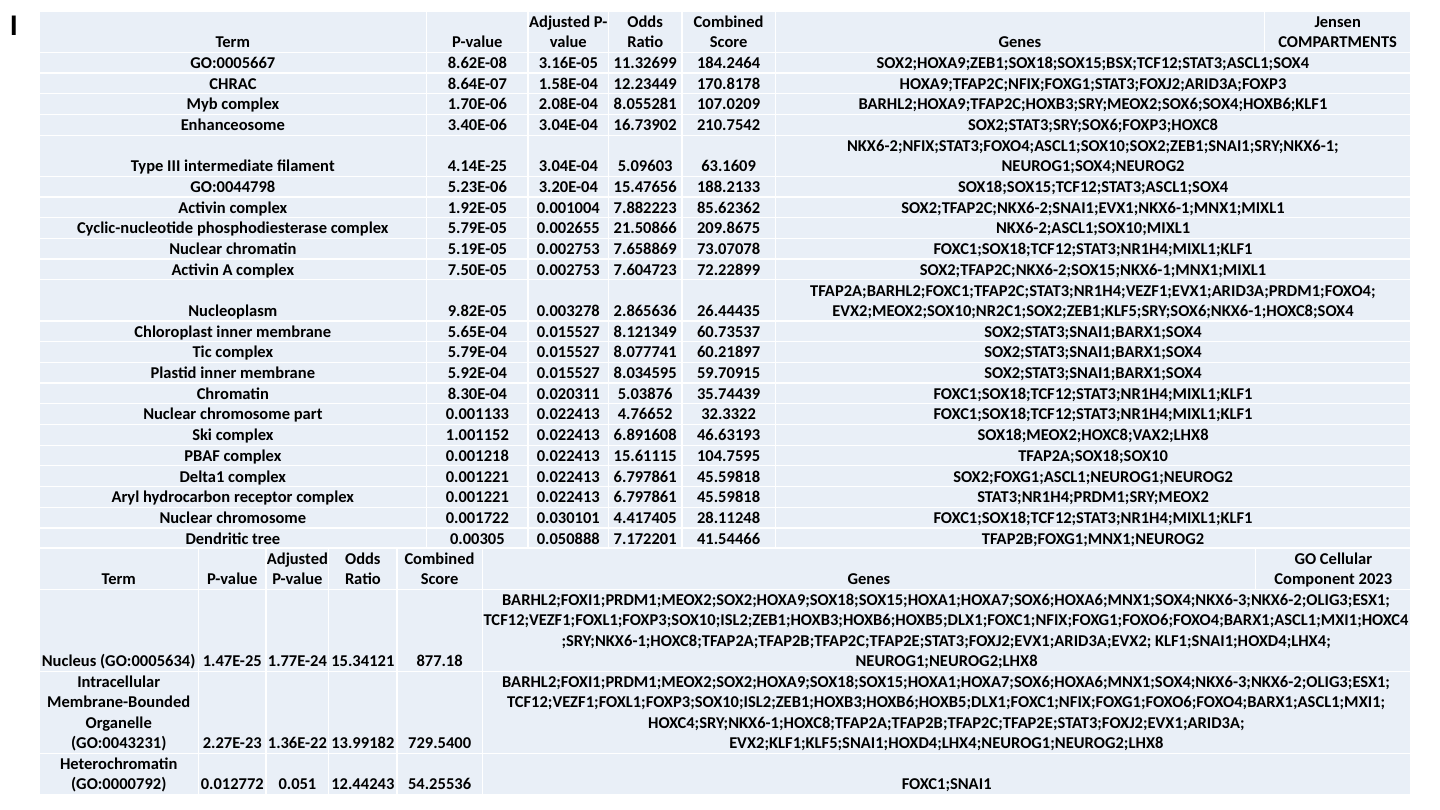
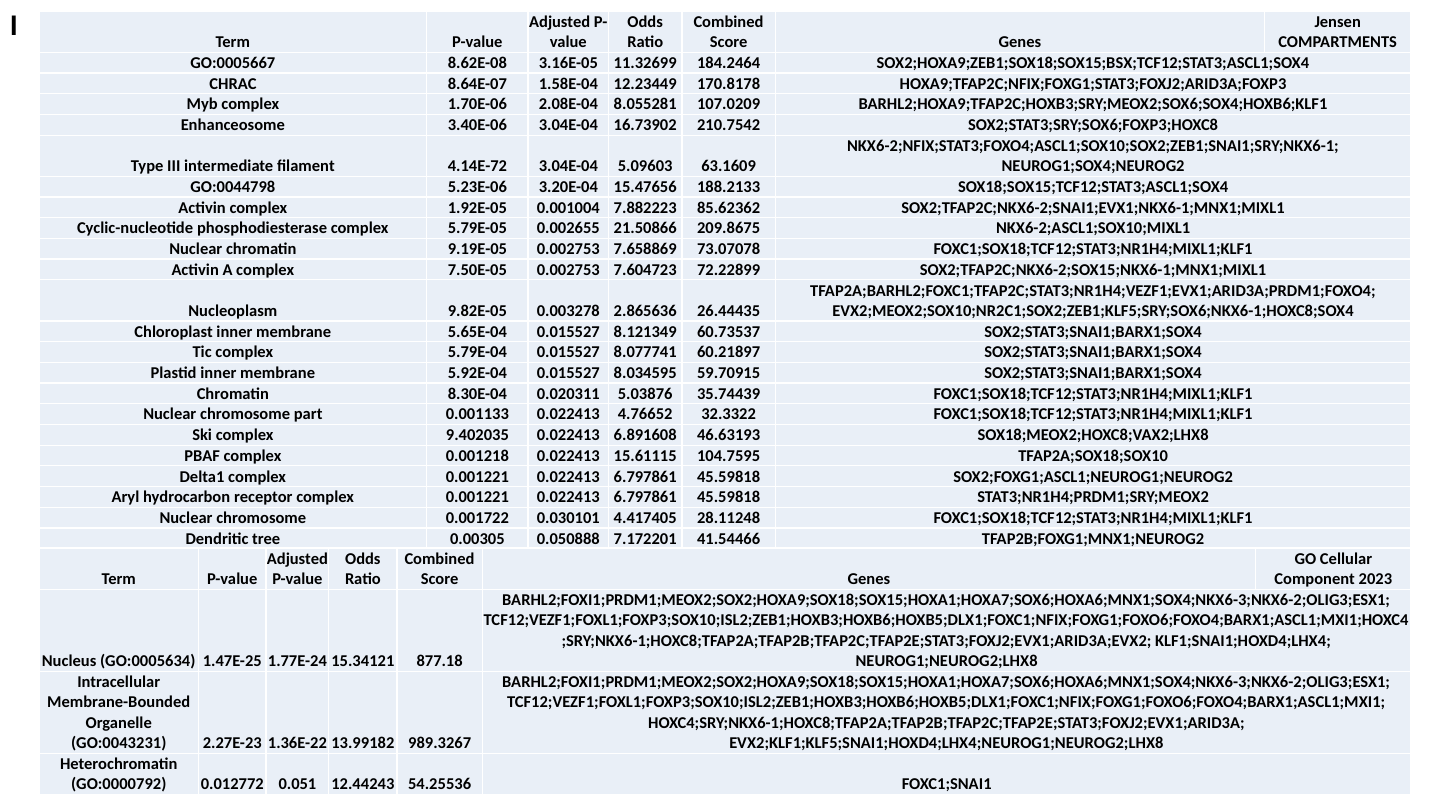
4.14E-25: 4.14E-25 -> 4.14E-72 (477, 166)
5.19E-05: 5.19E-05 -> 9.19E-05 (477, 249)
1.001152: 1.001152 -> 9.402035 (477, 435)
729.5400: 729.5400 -> 989.3267 (440, 743)
